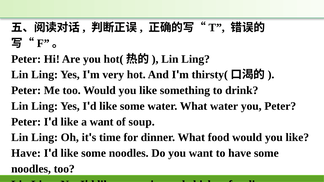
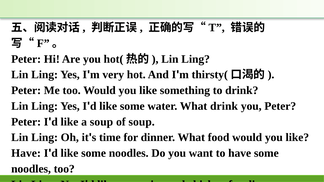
What water: water -> drink (224, 106)
a want: want -> soup (101, 122)
